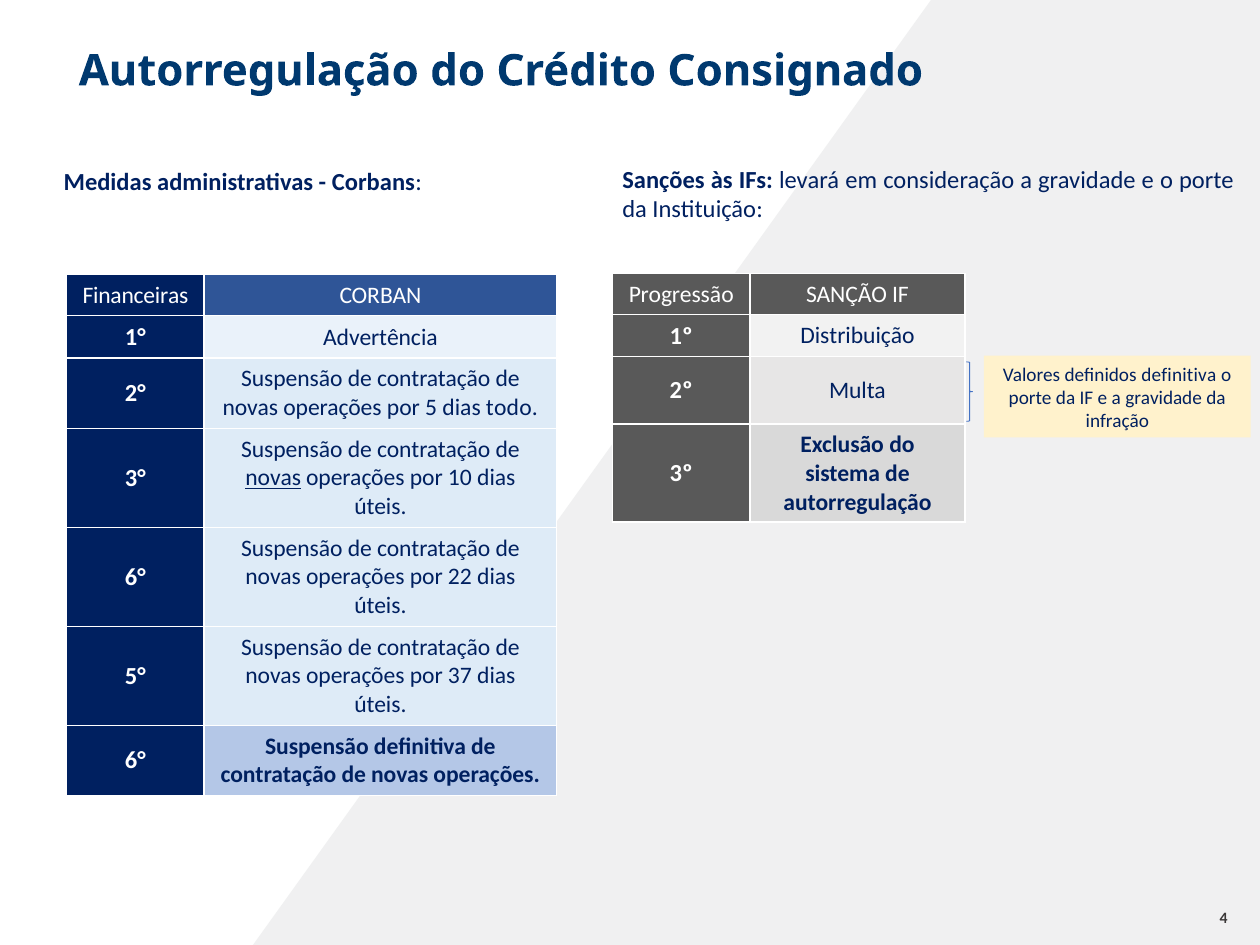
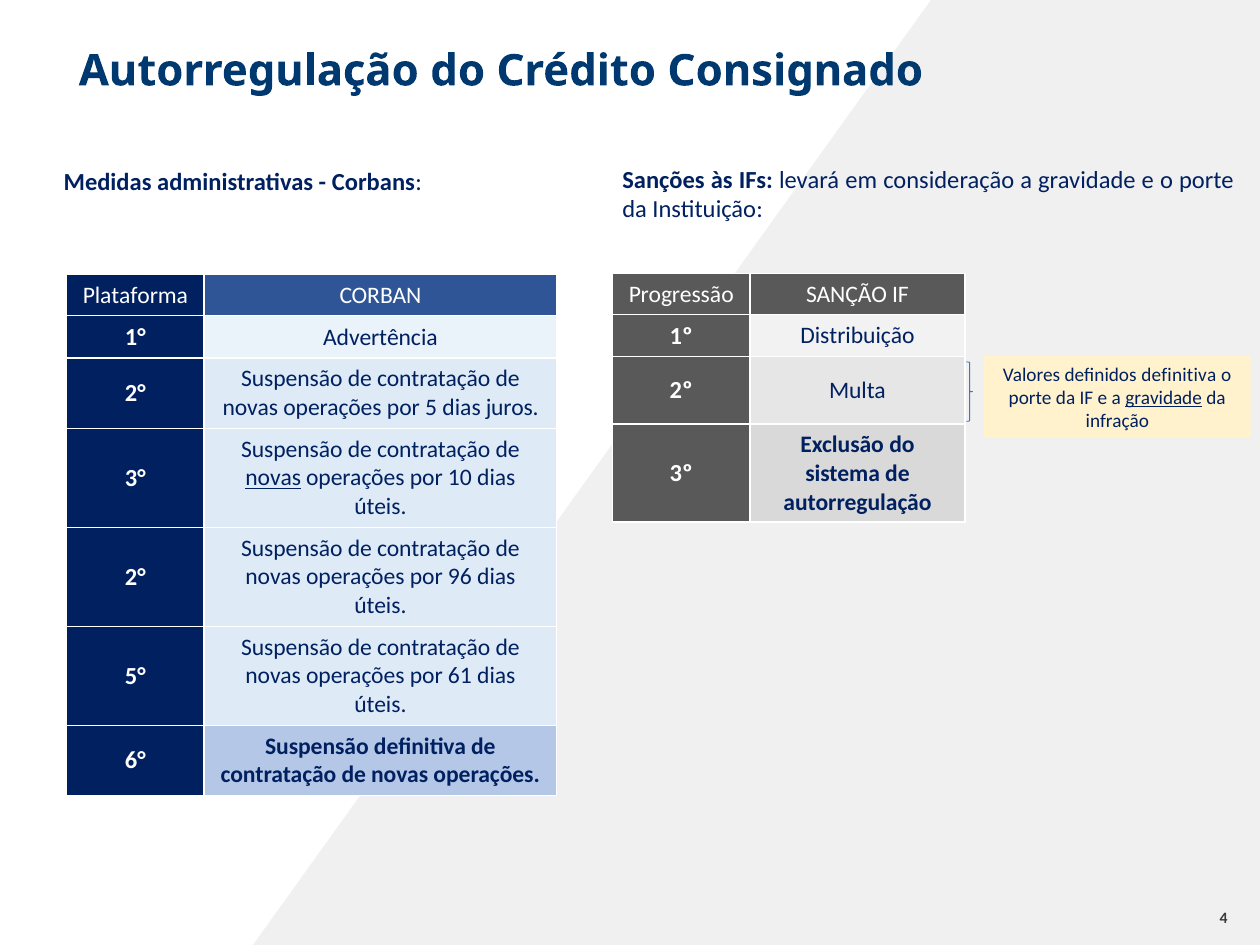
Financeiras: Financeiras -> Plataforma (135, 295)
gravidade underline: none -> present (1164, 398)
todo: todo -> juros (512, 408)
6°: 6° -> 2° (135, 577)
22: 22 -> 96 (460, 577)
37: 37 -> 61 (460, 676)
